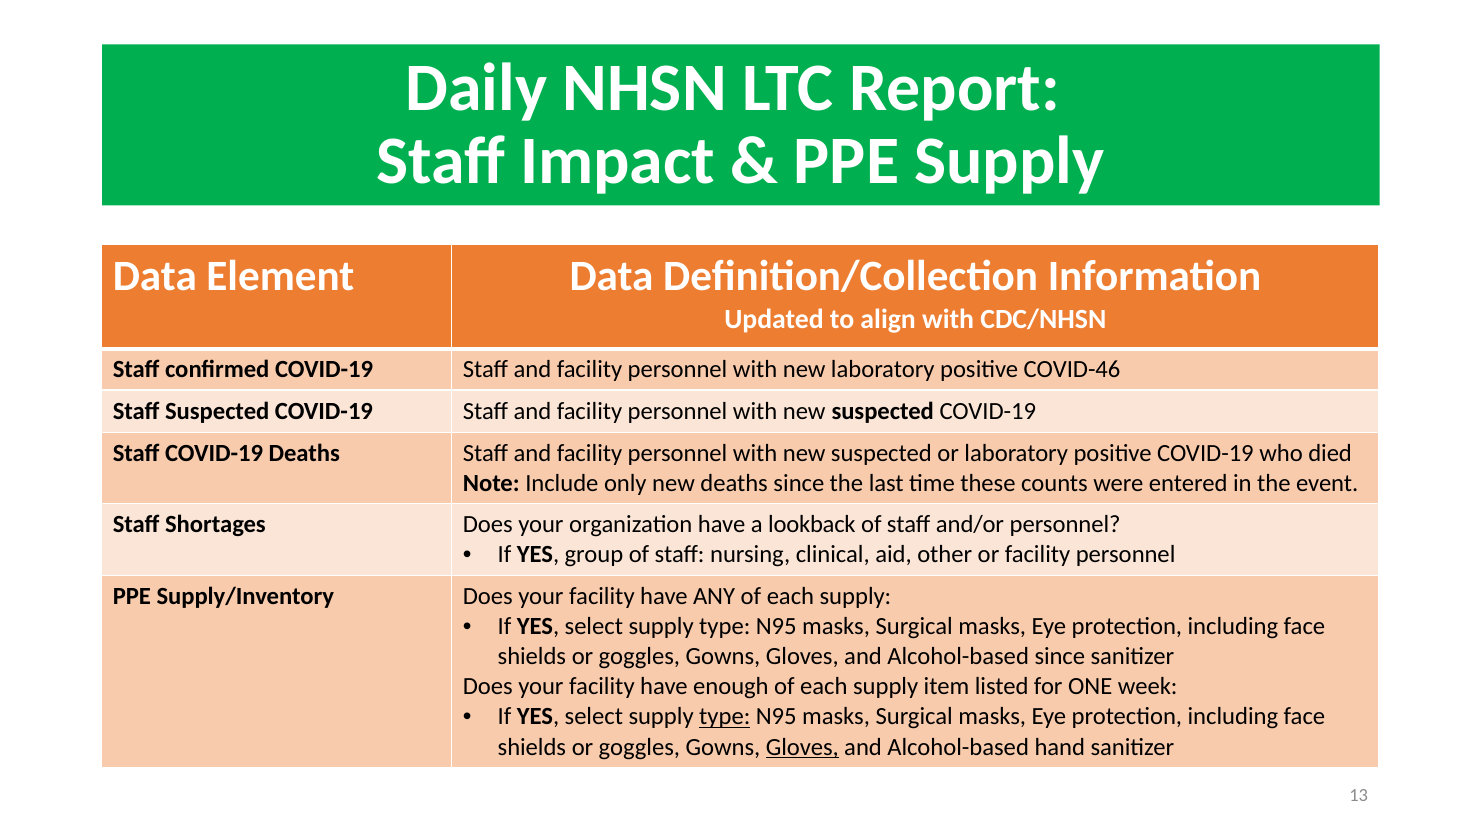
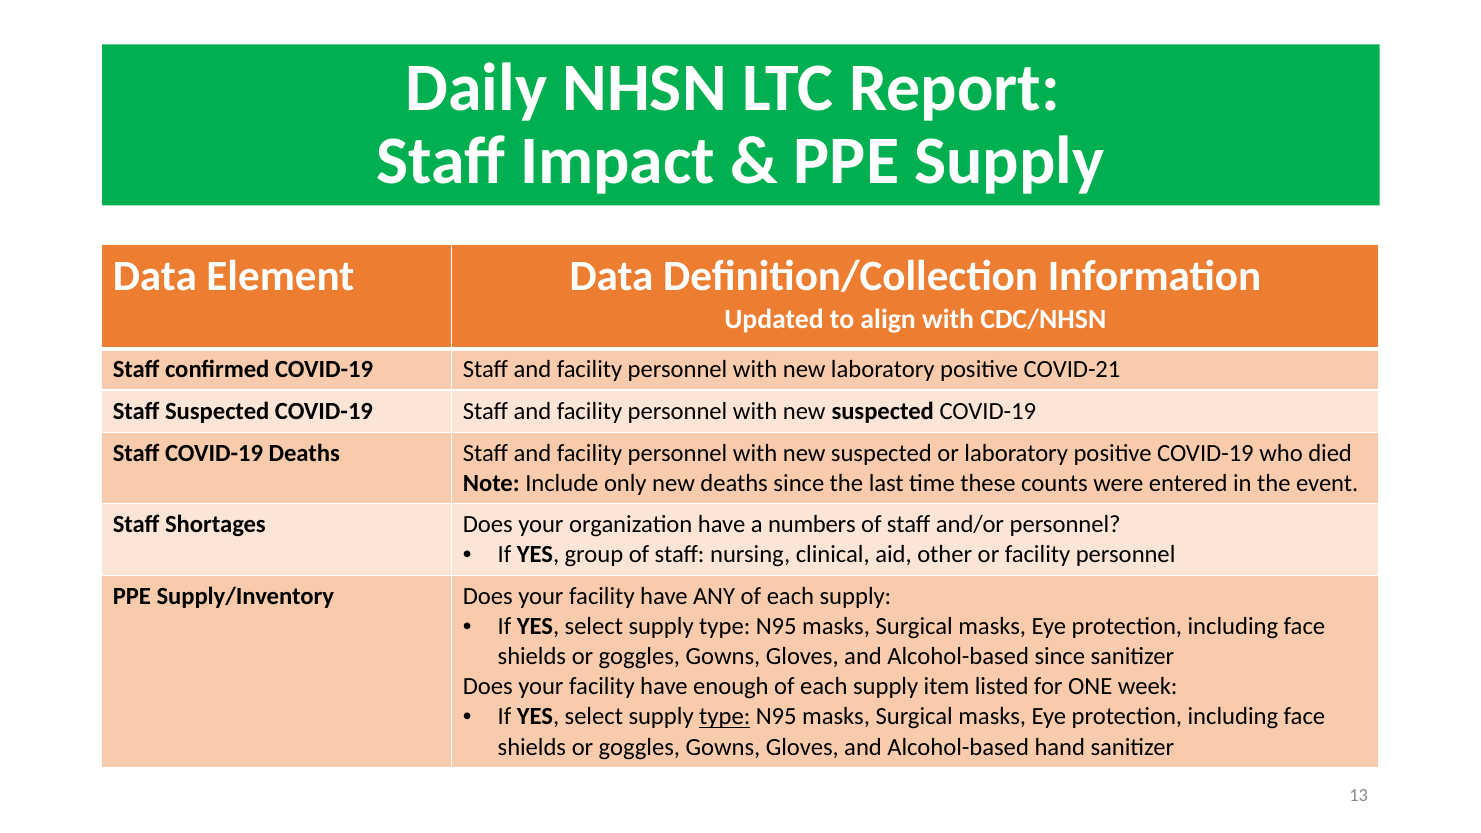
COVID-46: COVID-46 -> COVID-21 (1072, 370)
lookback: lookback -> numbers (812, 525)
Gloves underline: present -> none (802, 747)
